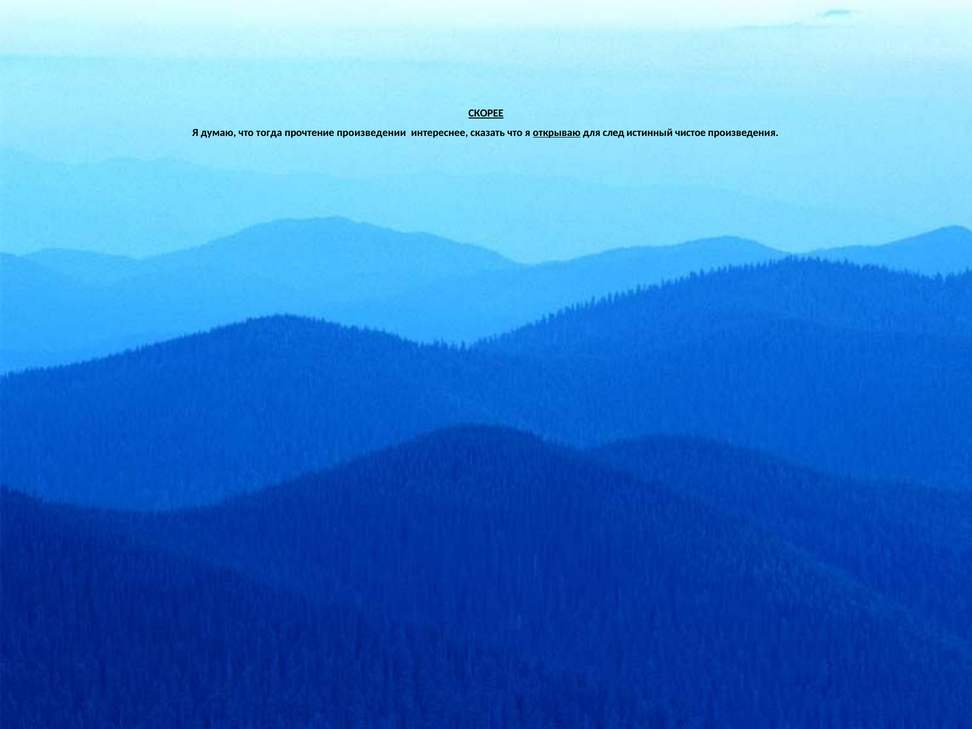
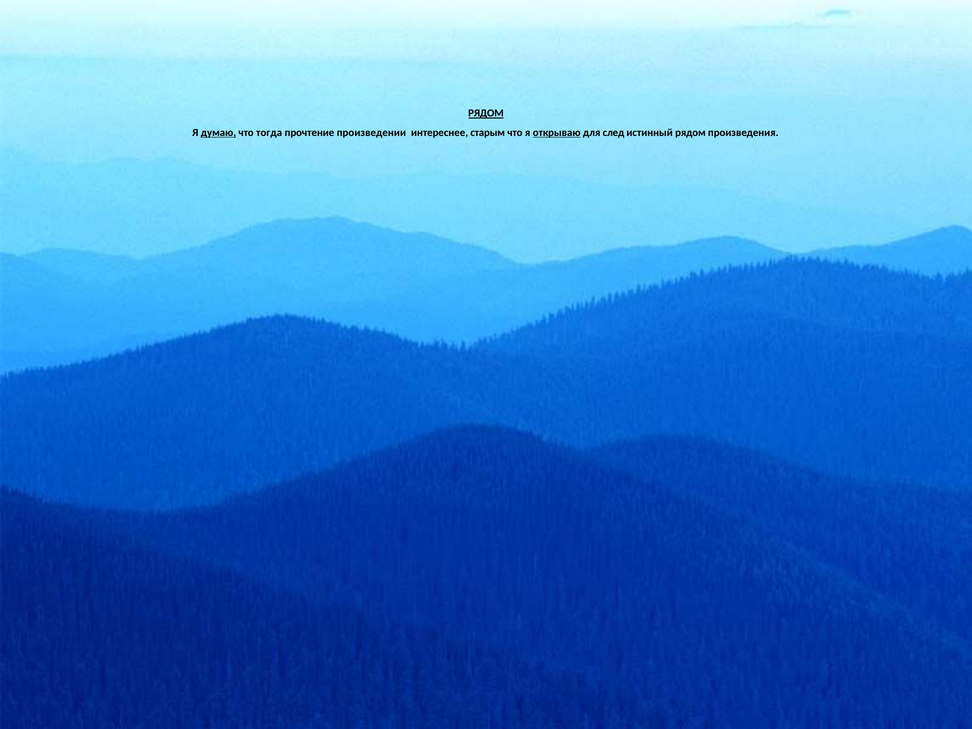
СКОРЕЕ: СКОРЕЕ -> РЯДОМ (486, 113)
думаю underline: none -> present (218, 133)
сказать: сказать -> старым (488, 133)
истинный чистое: чистое -> рядом (690, 133)
